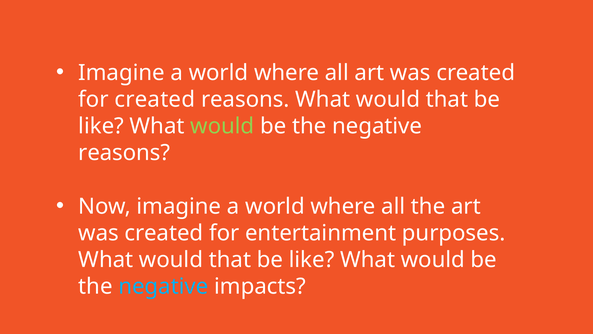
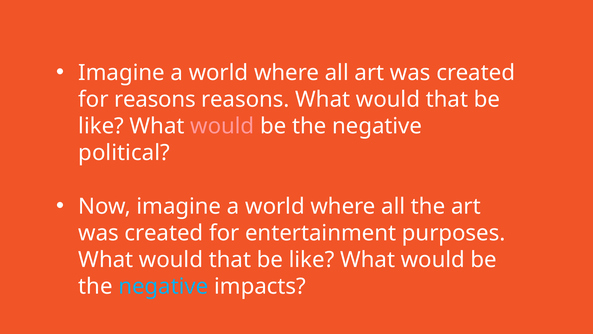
for created: created -> reasons (155, 99)
would colour: light green -> pink (222, 126)
reasons: reasons -> political (124, 153)
